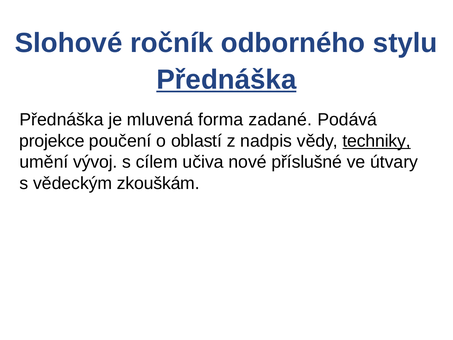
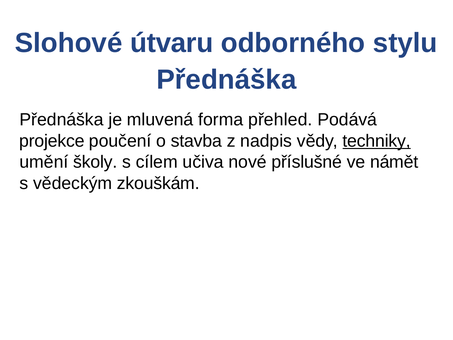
ročník: ročník -> útvaru (172, 43)
Přednáška underline: present -> none (226, 79)
zadané: zadané -> přehled (280, 120)
oblastí: oblastí -> stavba (196, 141)
vývoj: vývoj -> školy (95, 162)
útvary: útvary -> námět (394, 162)
